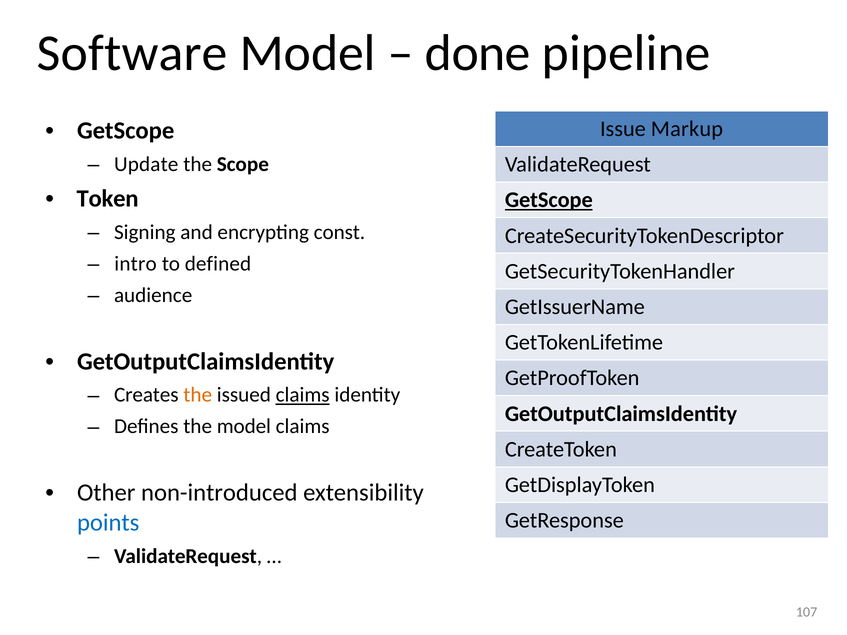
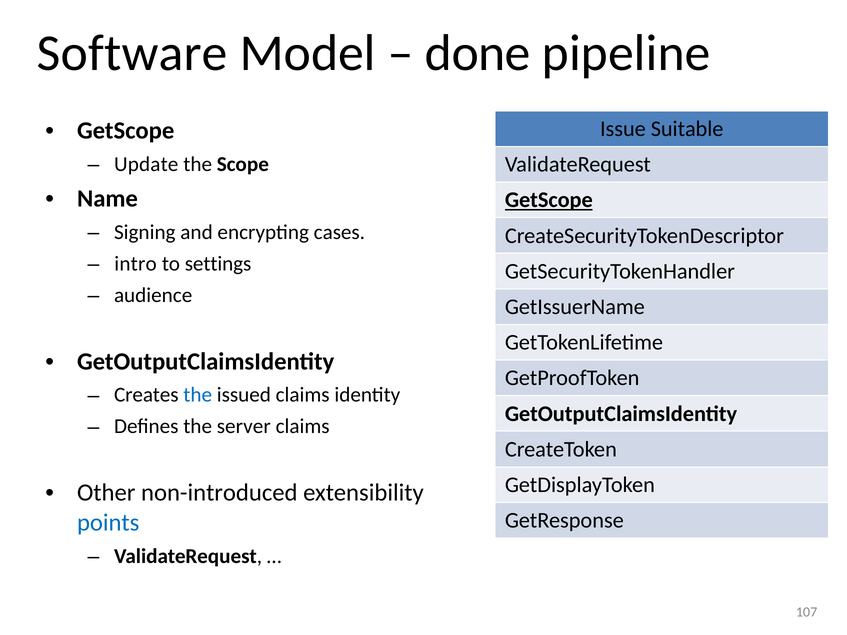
Markup: Markup -> Suitable (687, 129)
Token: Token -> Name (107, 199)
const: const -> cases (339, 232)
defined: defined -> settings (218, 264)
the colour: orange -> blue (198, 395)
claims underline: present -> none (303, 395)
the model: model -> server (244, 427)
